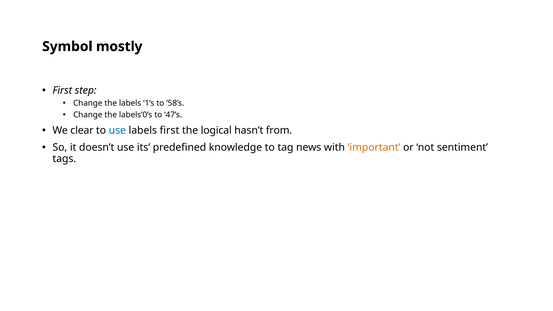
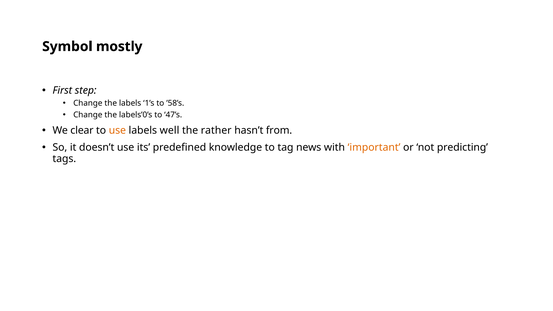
use colour: blue -> orange (117, 131)
labels first: first -> well (170, 131)
logical: logical -> rather (216, 131)
sentiment: sentiment -> predicting (462, 148)
